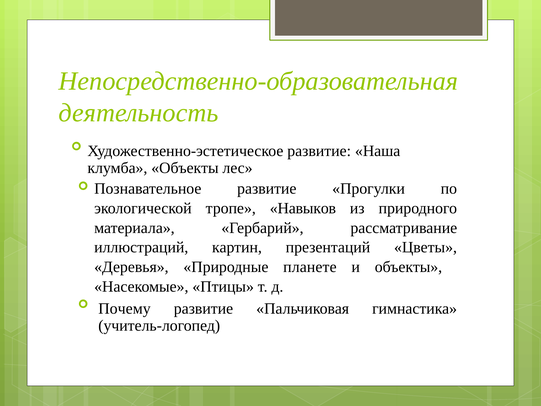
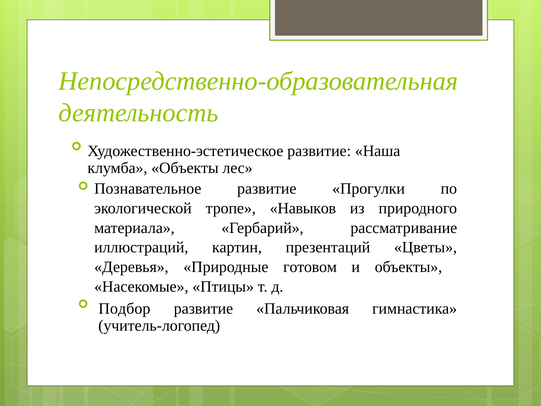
планете: планете -> готовом (310, 267)
Почему: Почему -> Подбор (124, 308)
